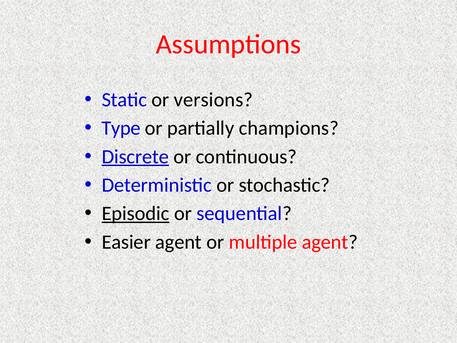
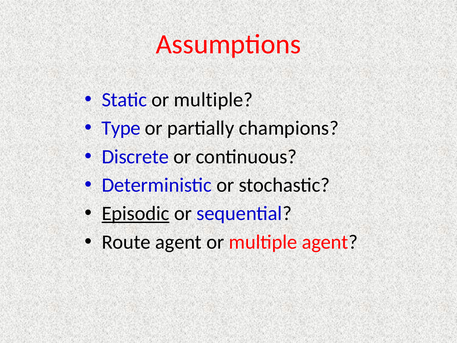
Static or versions: versions -> multiple (213, 100)
Discrete underline: present -> none (135, 157)
Easier: Easier -> Route (126, 242)
